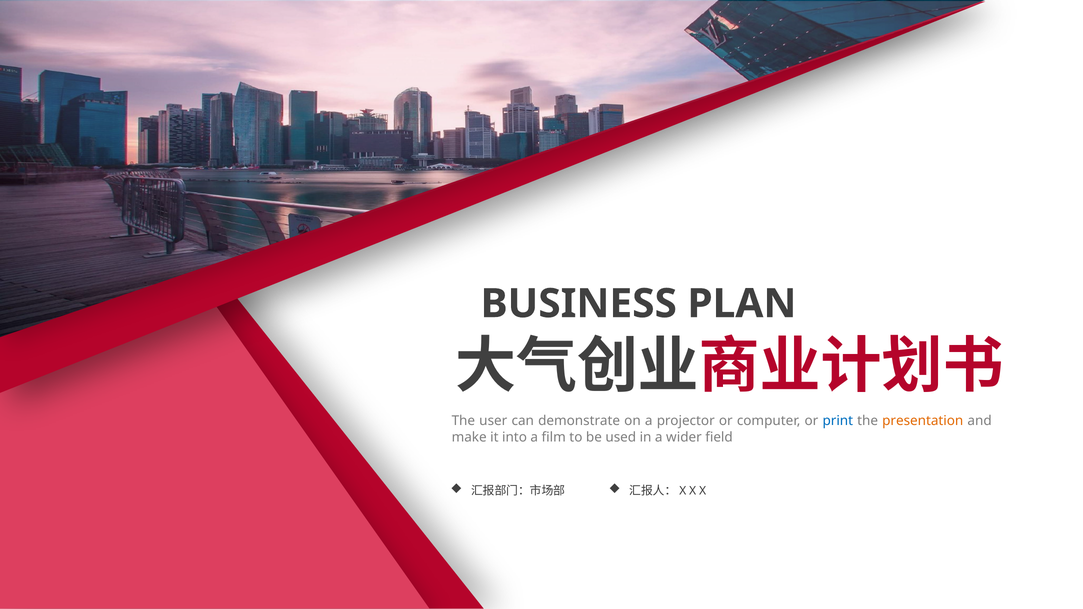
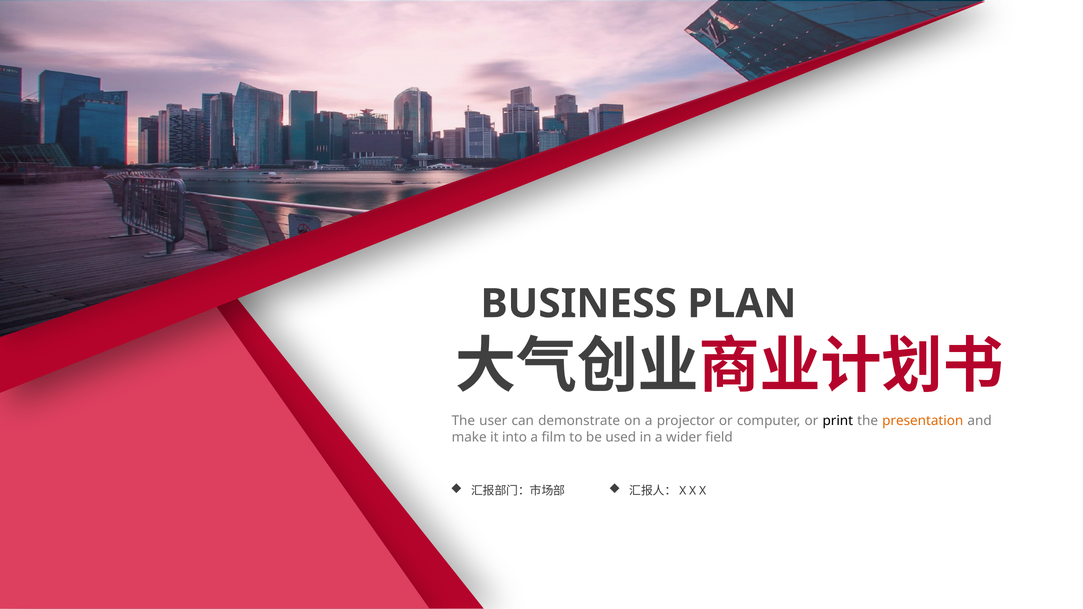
print colour: blue -> black (838, 421)
